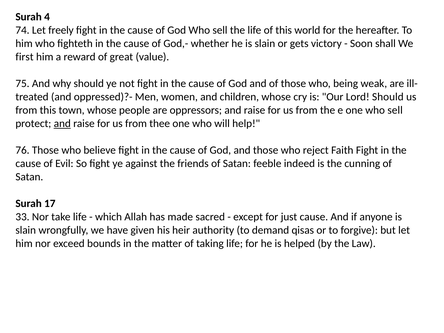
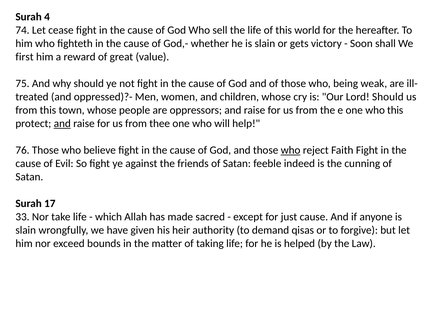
freely: freely -> cease (61, 30)
one who sell: sell -> this (395, 110)
who underline: none -> present (291, 150)
